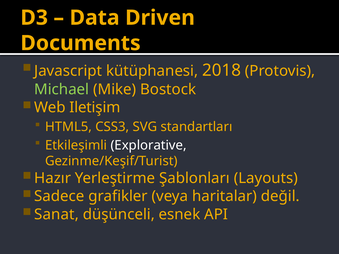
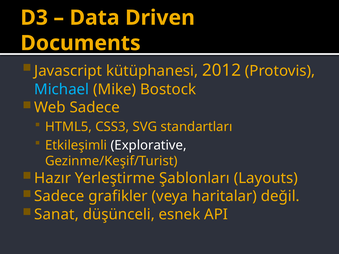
2018: 2018 -> 2012 (222, 70)
Michael colour: light green -> light blue (62, 89)
Web Iletişim: Iletişim -> Sadece (95, 108)
